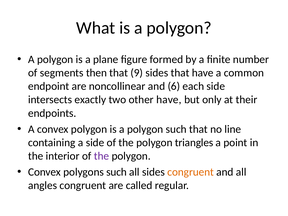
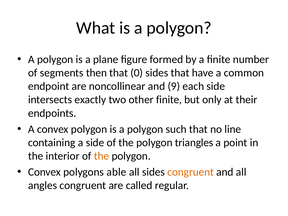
9: 9 -> 0 (137, 73)
6: 6 -> 9 (174, 86)
other have: have -> finite (169, 100)
the colour: purple -> orange (101, 156)
polygons such: such -> able (116, 172)
